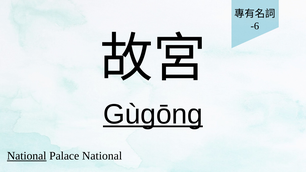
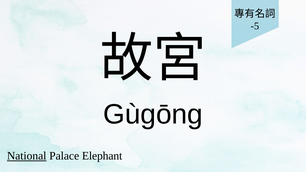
-6: -6 -> -5 (255, 26)
Gùgōng underline: present -> none (153, 114)
Palace National: National -> Elephant (102, 156)
